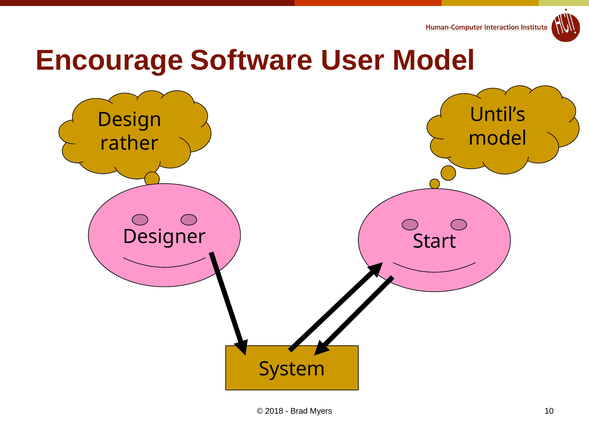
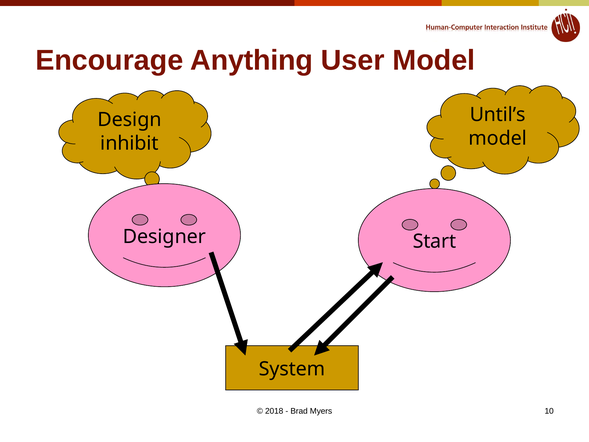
Software: Software -> Anything (252, 60)
rather: rather -> inhibit (130, 143)
